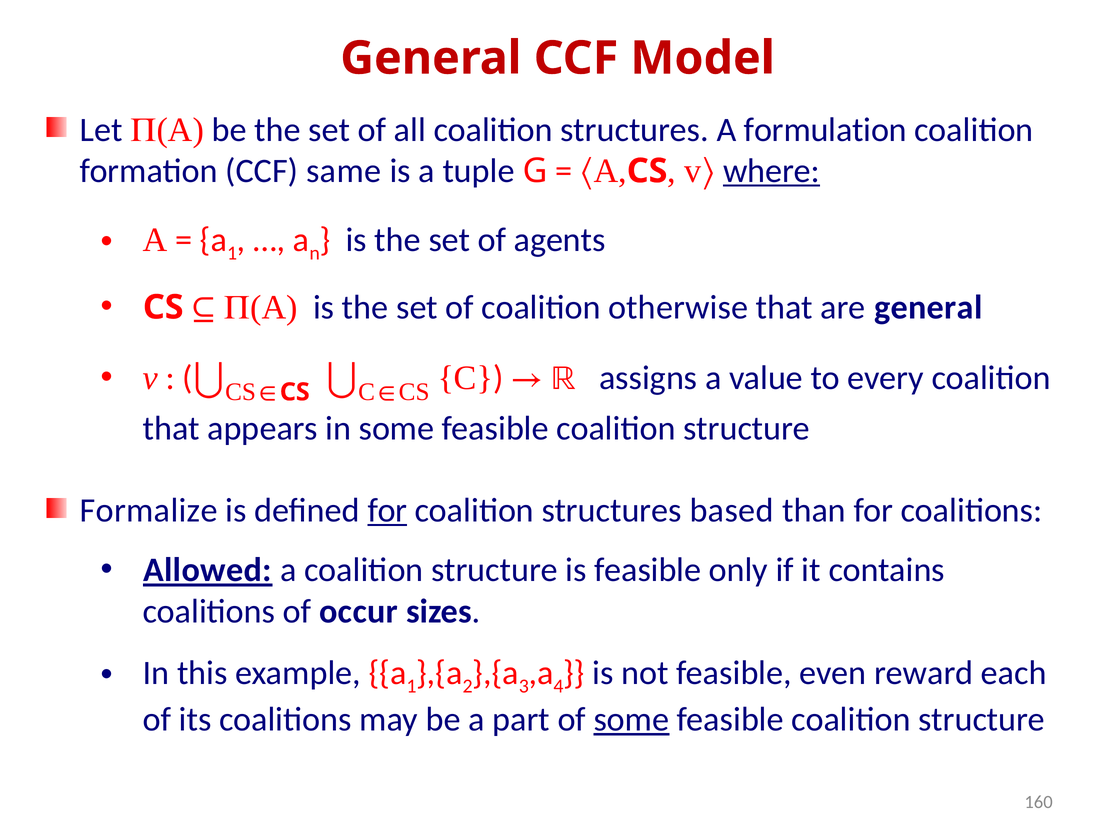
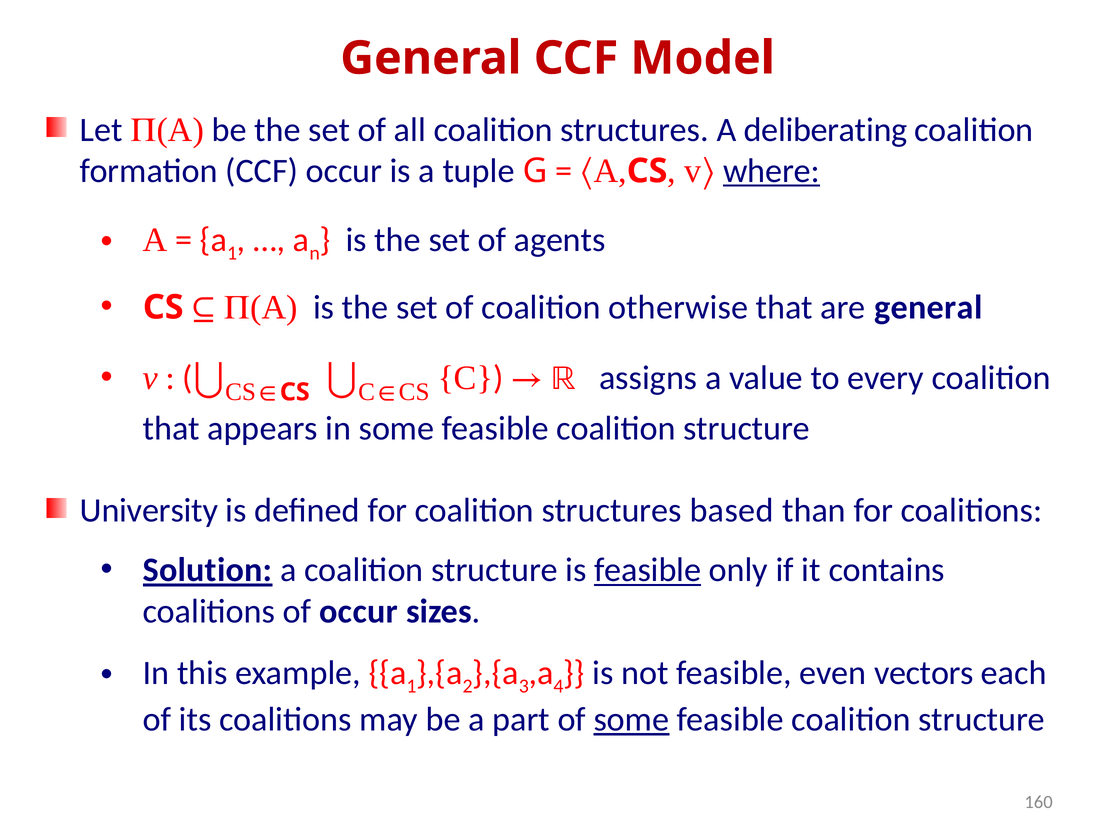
formulation: formulation -> deliberating (825, 130)
CCF same: same -> occur (344, 171)
Formalize: Formalize -> University (149, 510)
for underline: present -> none (387, 510)
Allowed: Allowed -> Solution (208, 570)
feasible underline: none -> present (648, 570)
reward: reward -> vectors (924, 673)
